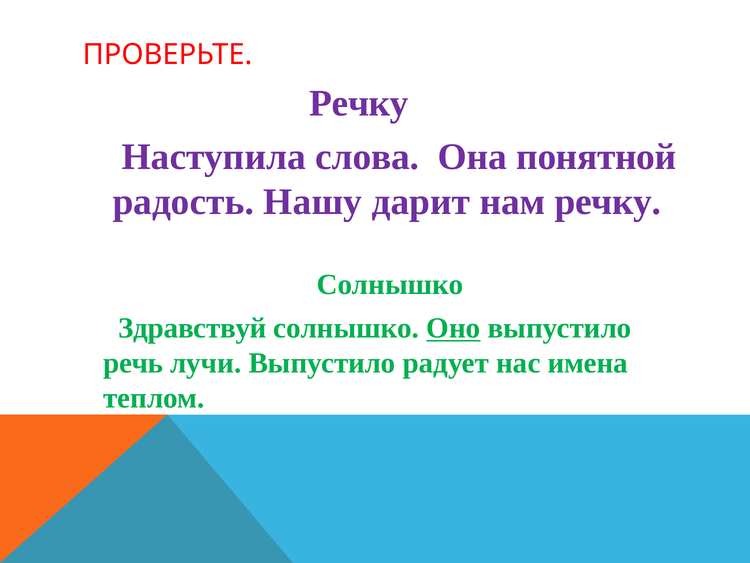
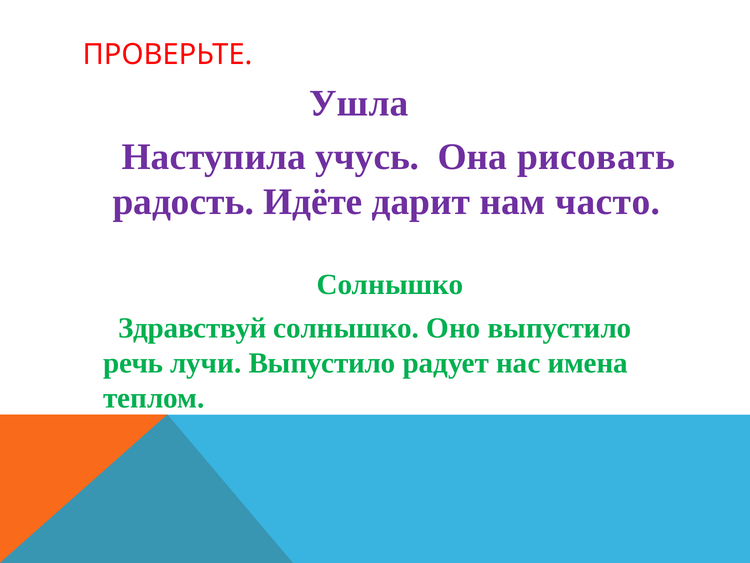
Речку: Речку -> Ушла (359, 103)
слова: слова -> учусь (367, 157)
понятной: понятной -> рисовать (596, 157)
Нашу: Нашу -> Идёте (313, 202)
нам речку: речку -> часто (608, 202)
Оно underline: present -> none (453, 328)
